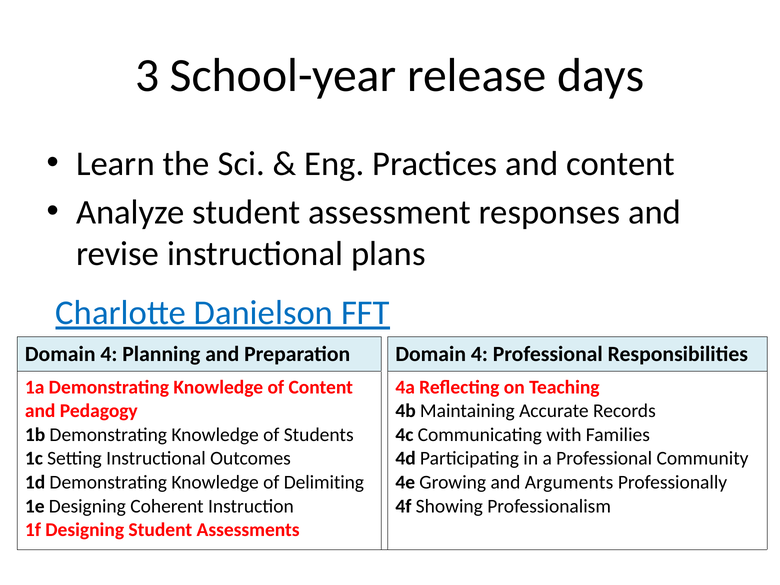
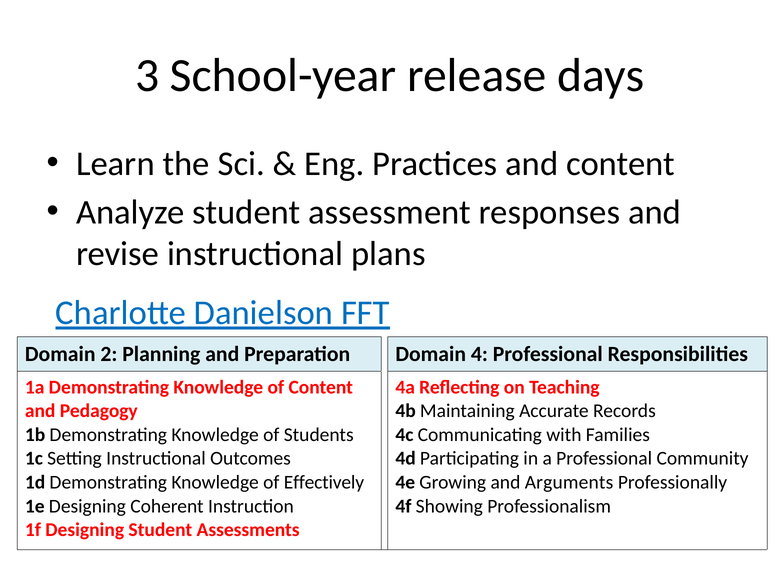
4: 4 -> 2 (109, 354)
Delimiting: Delimiting -> Effectively (324, 482)
